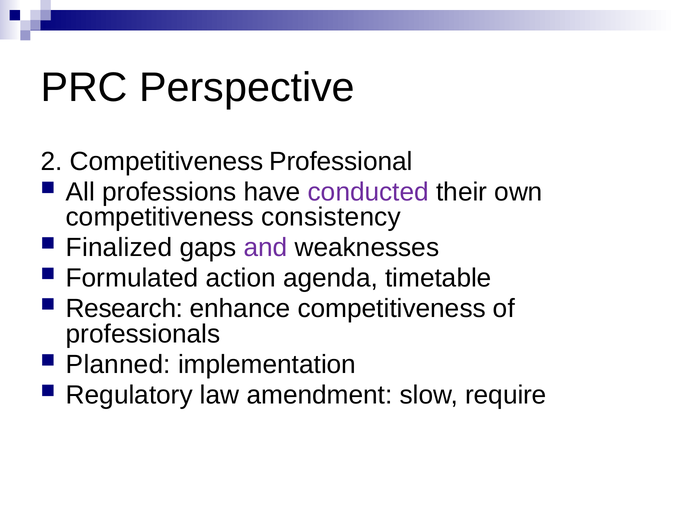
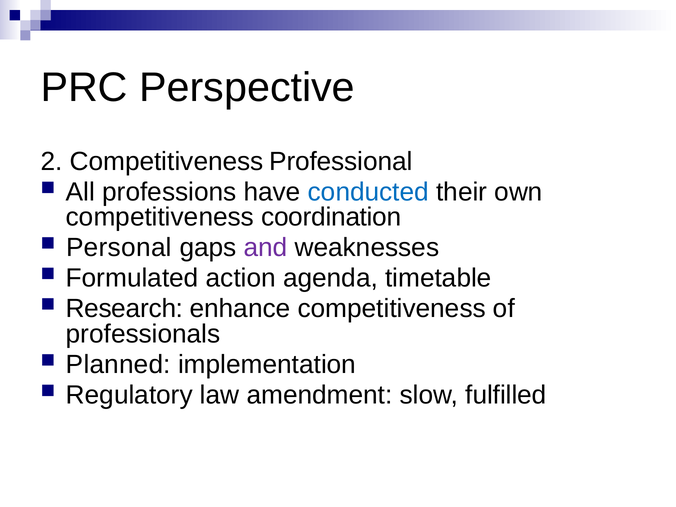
conducted colour: purple -> blue (368, 192)
consistency: consistency -> coordination (331, 217)
Finalized: Finalized -> Personal (119, 248)
require: require -> fulfilled (506, 395)
